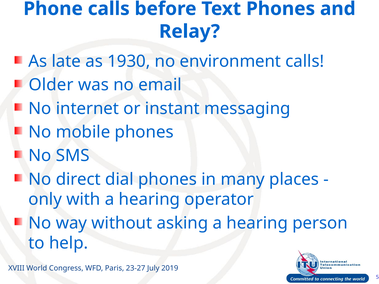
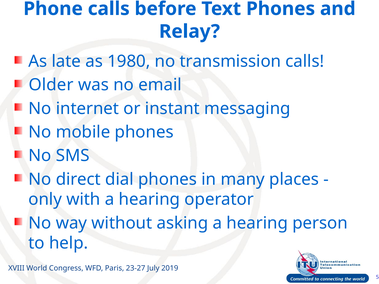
1930: 1930 -> 1980 (129, 61)
environment: environment -> transmission (230, 61)
